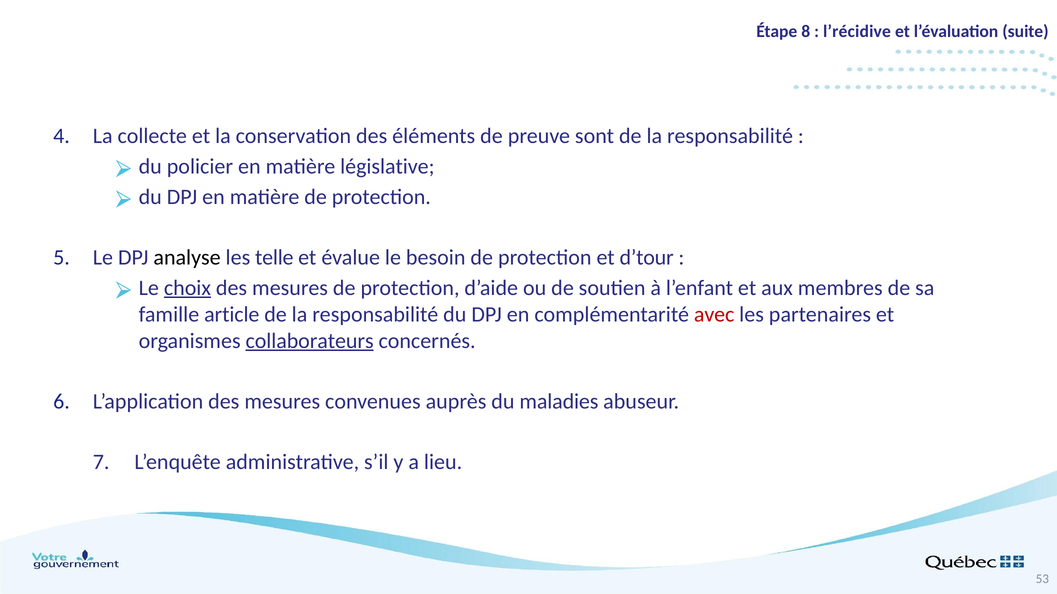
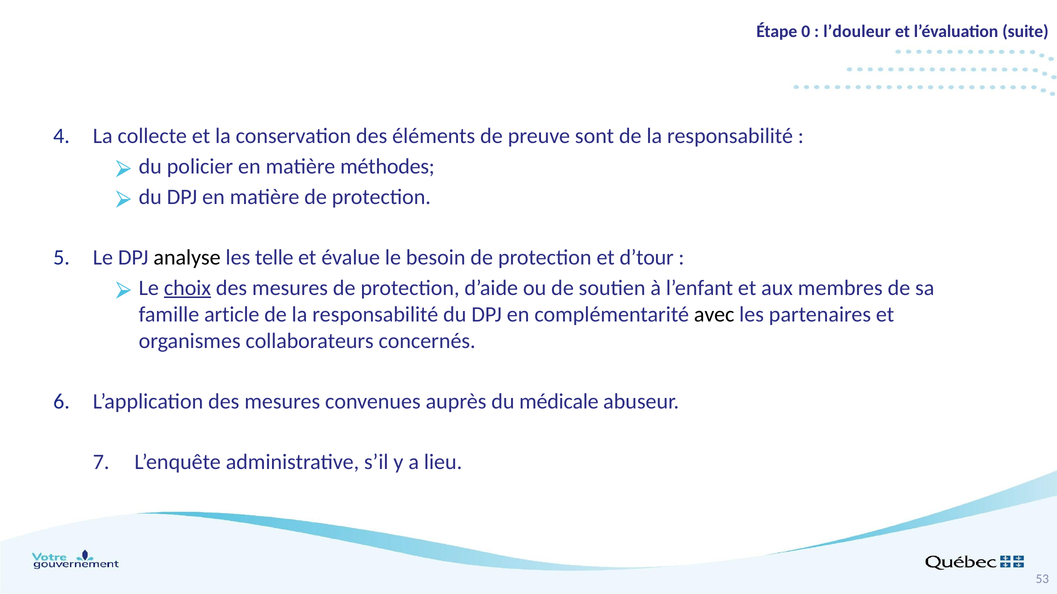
8: 8 -> 0 (806, 32)
l’récidive: l’récidive -> l’douleur (857, 32)
législative: législative -> méthodes (387, 167)
avec colour: red -> black (714, 315)
collaborateurs underline: present -> none (310, 341)
maladies: maladies -> médicale (559, 402)
